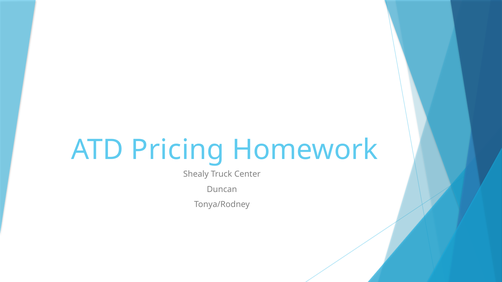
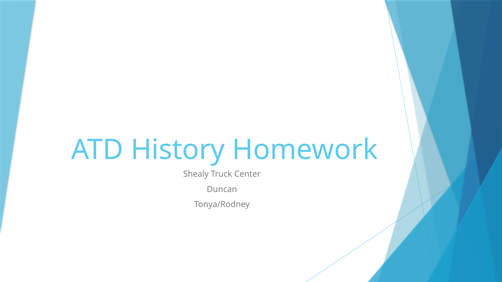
Pricing: Pricing -> History (178, 150)
